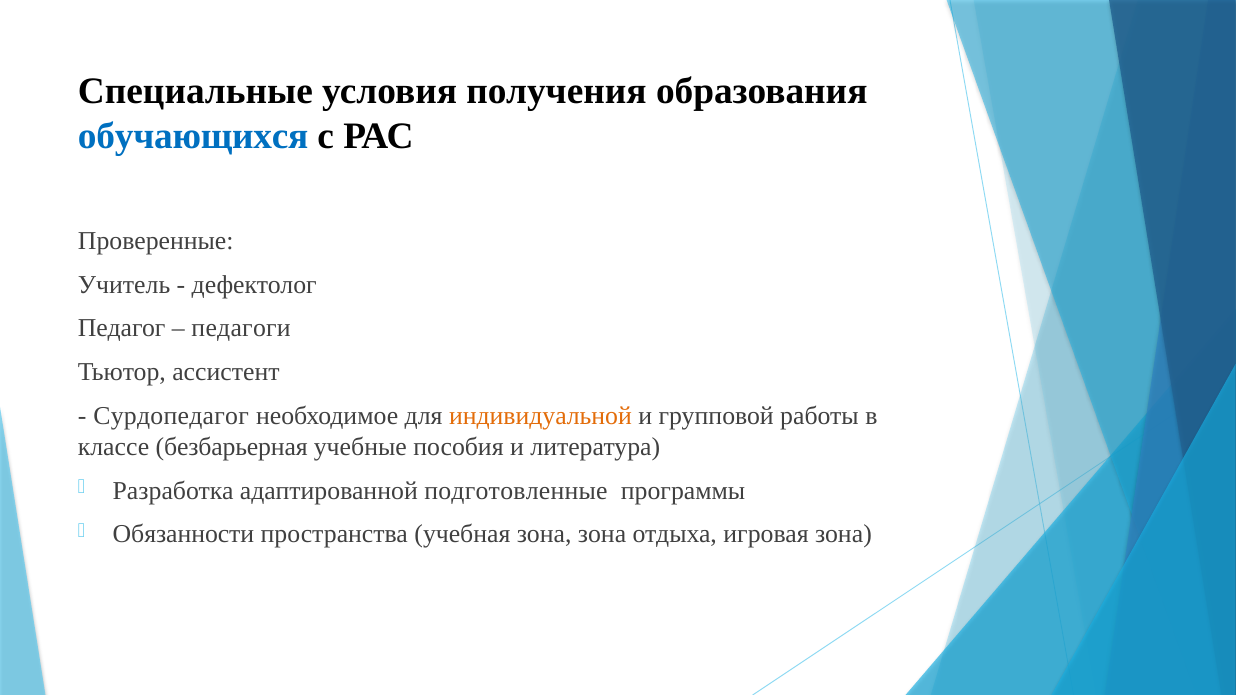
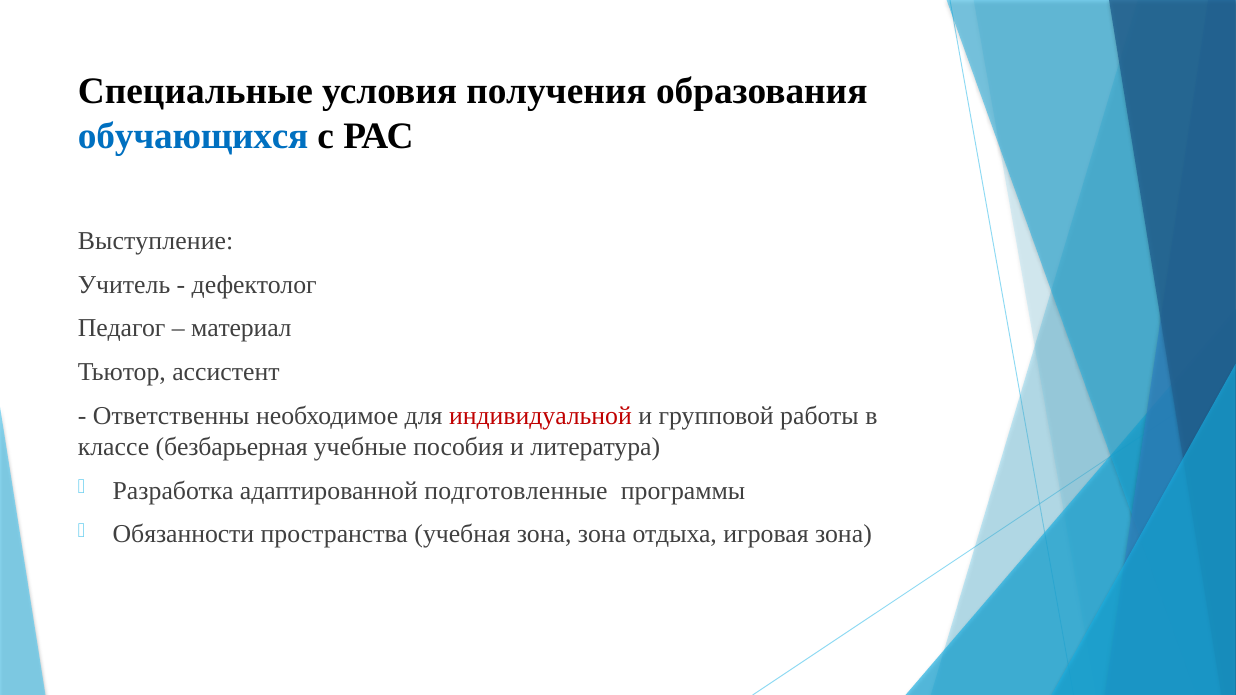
Проверенные: Проверенные -> Выступление (156, 241)
педагоги: педагоги -> материал (241, 329)
Сурдопедагог: Сурдопедагог -> Ответственны (171, 416)
индивидуальной colour: orange -> red (540, 416)
